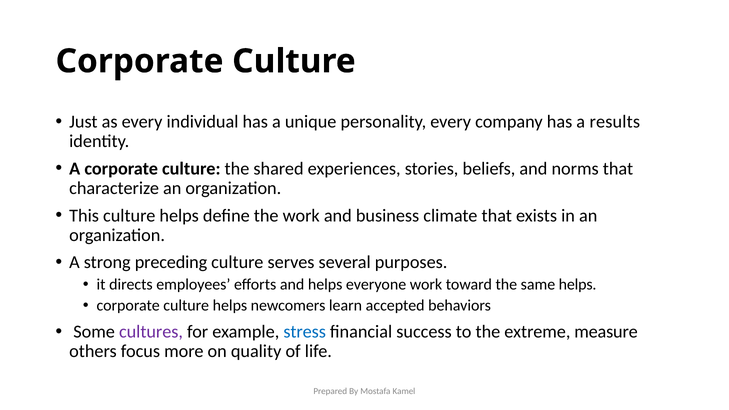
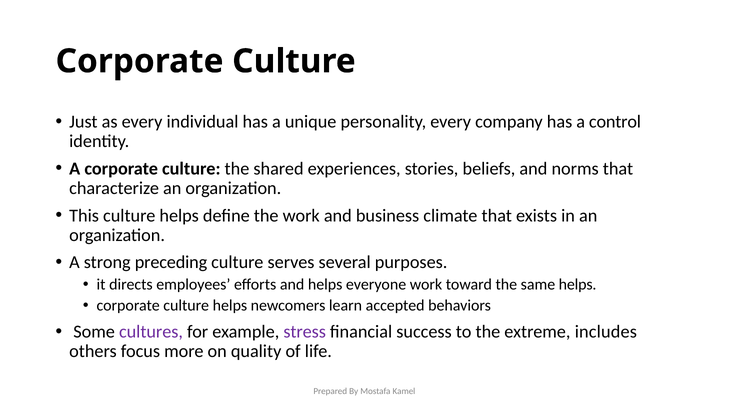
results: results -> control (615, 122)
stress colour: blue -> purple (305, 332)
measure: measure -> includes (606, 332)
